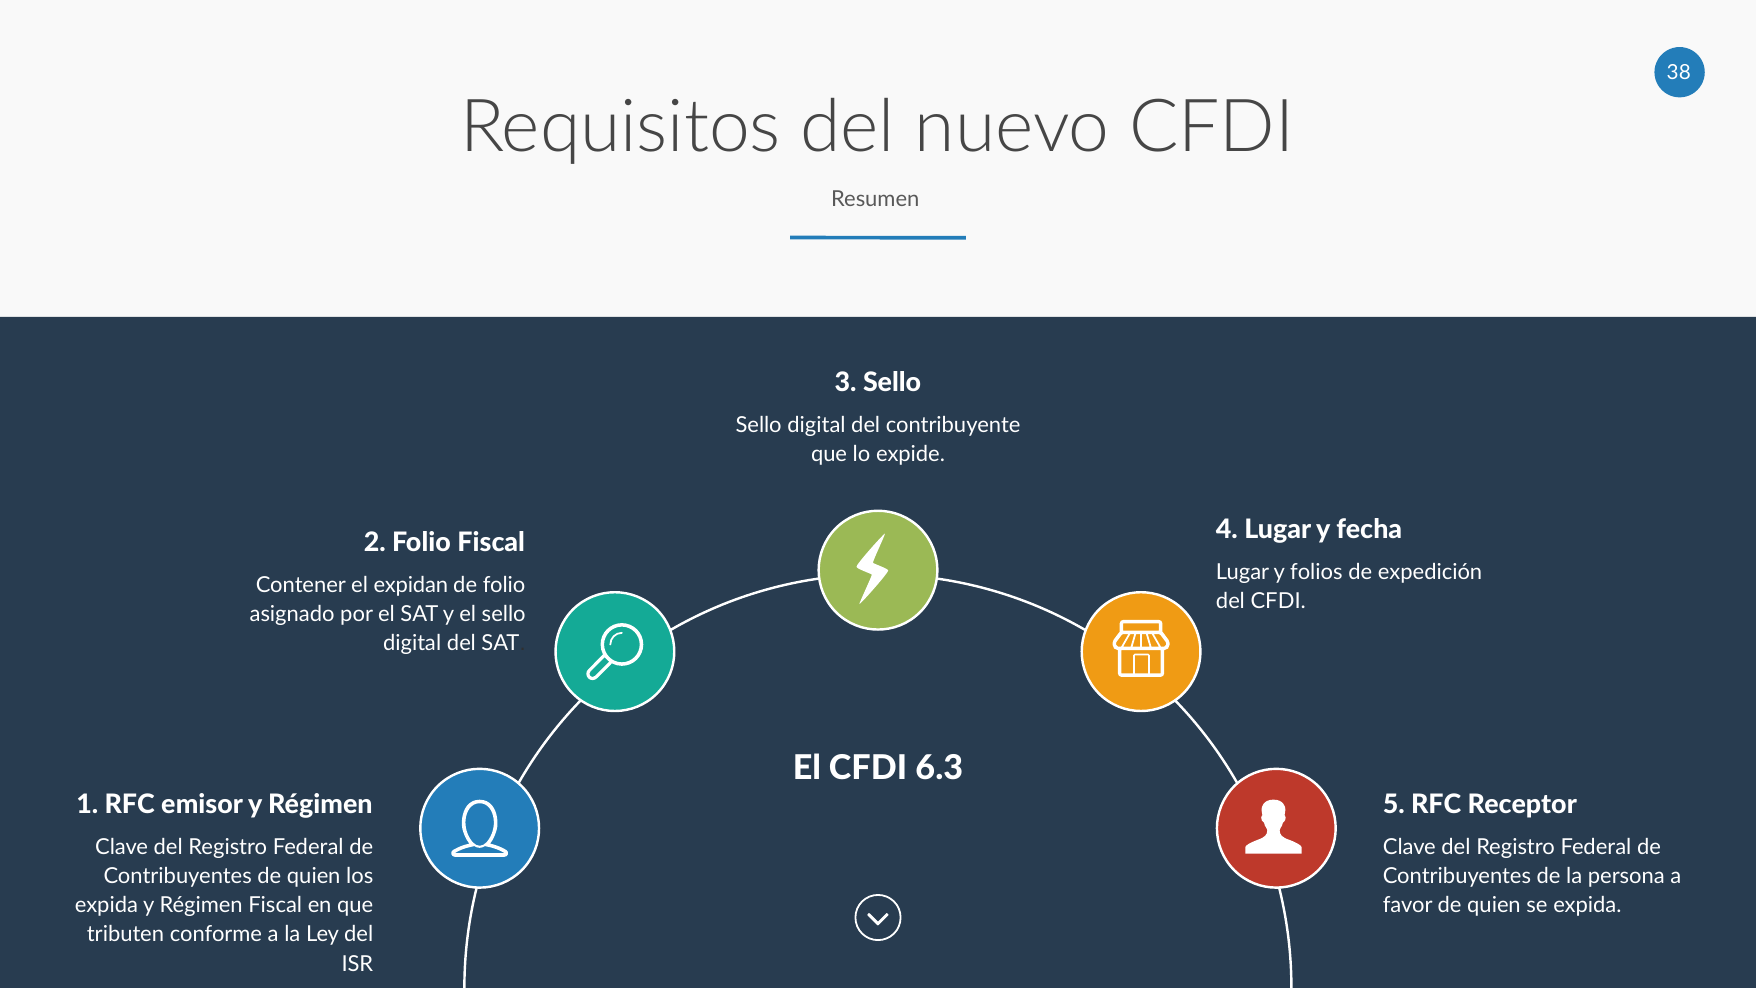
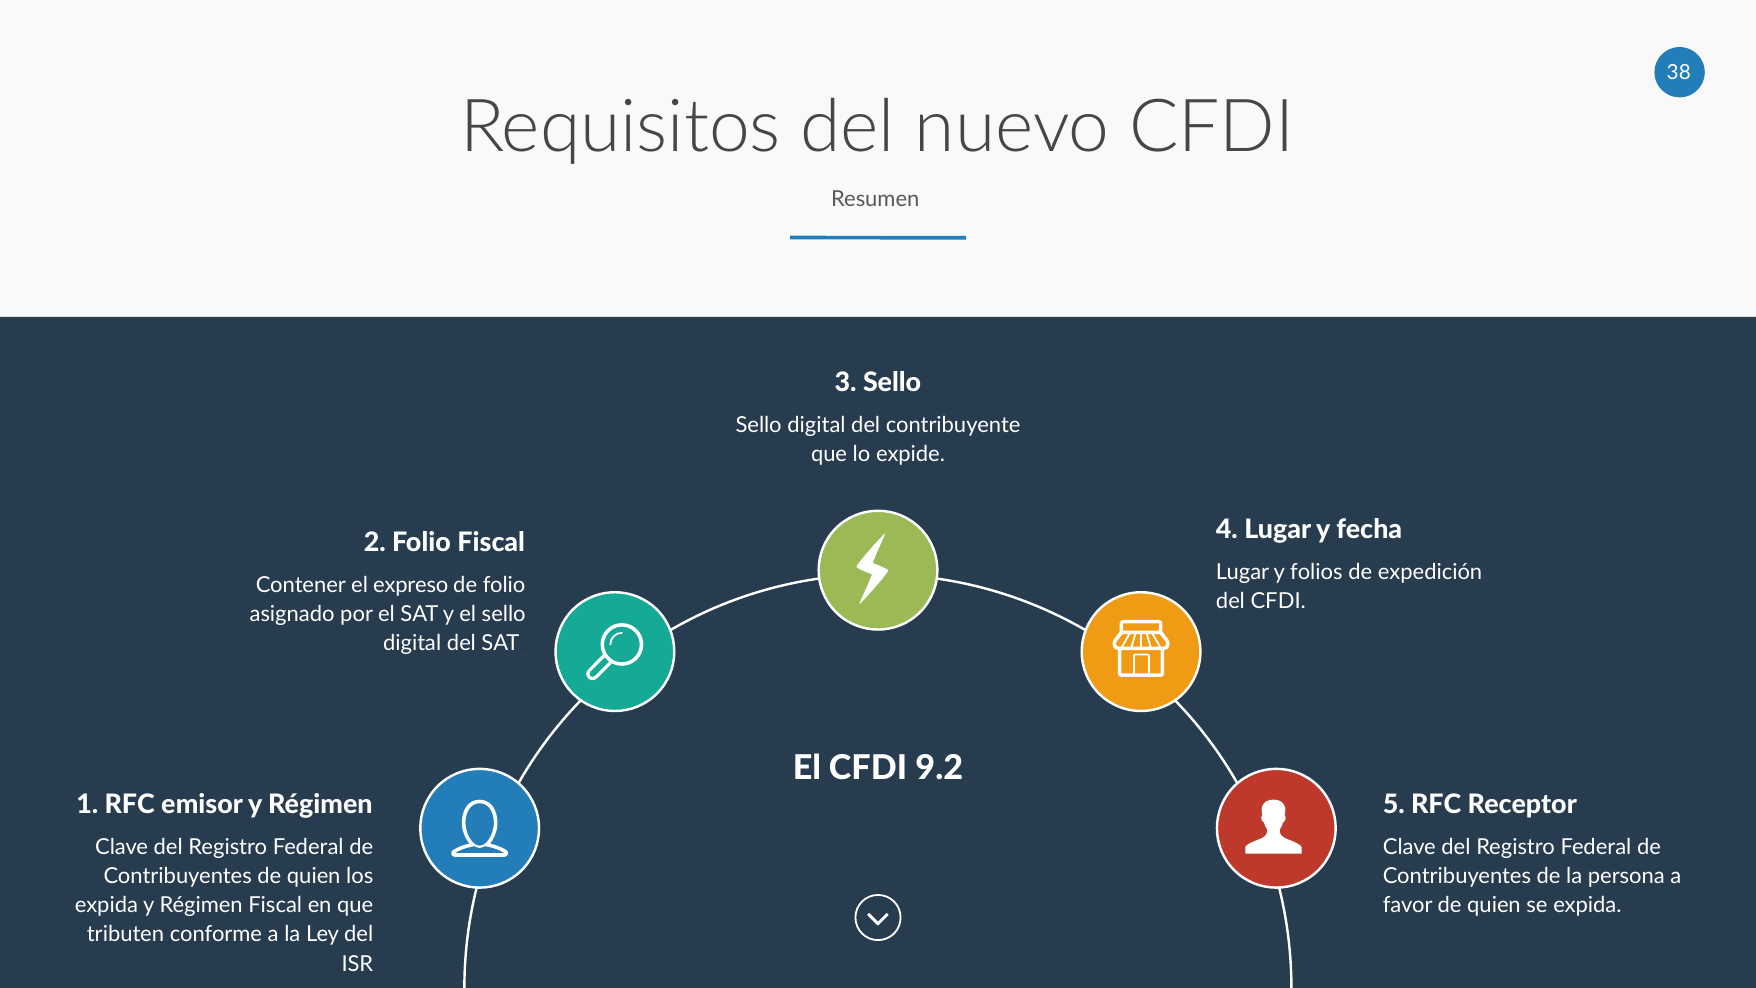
expidan: expidan -> expreso (411, 585)
6.3: 6.3 -> 9.2 (939, 768)
